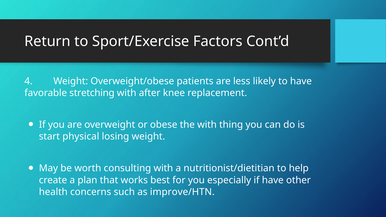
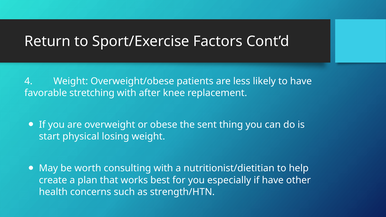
the with: with -> sent (207, 125)
improve/HTN: improve/HTN -> strength/HTN (182, 192)
